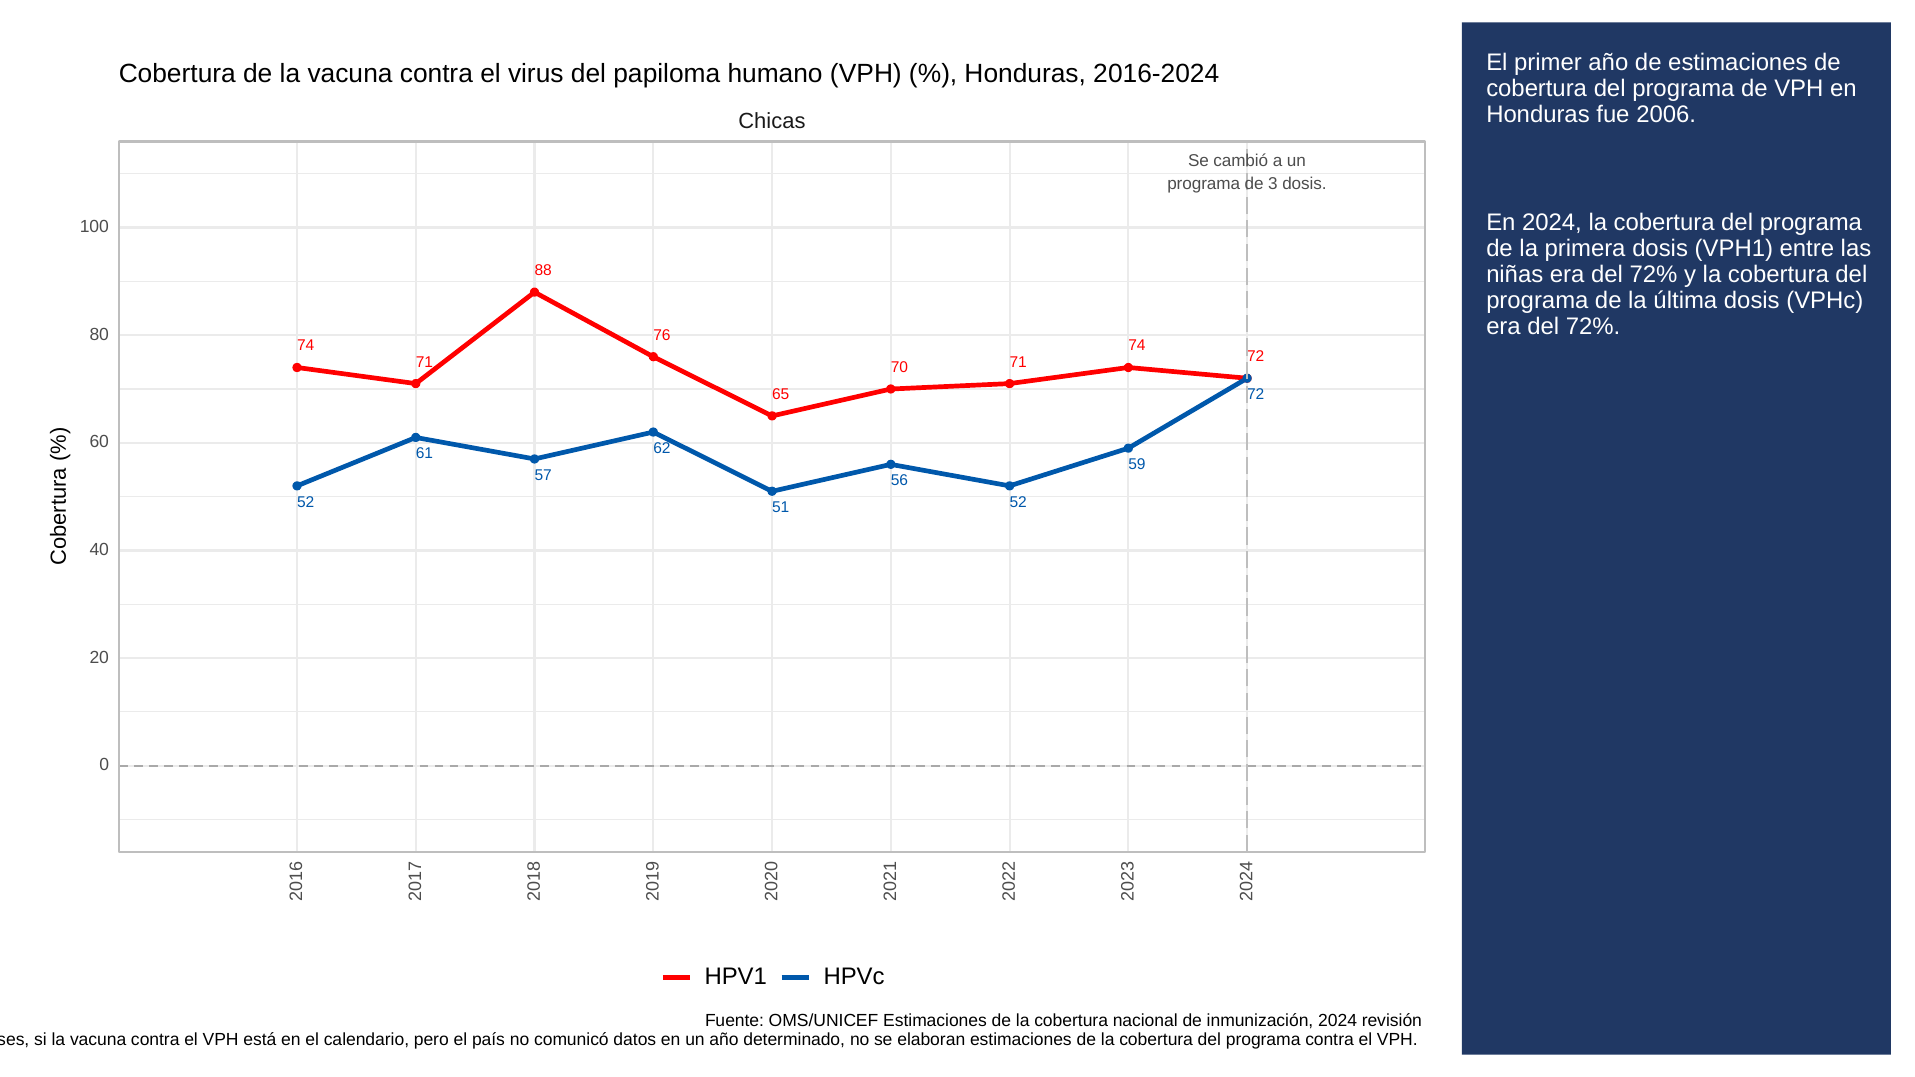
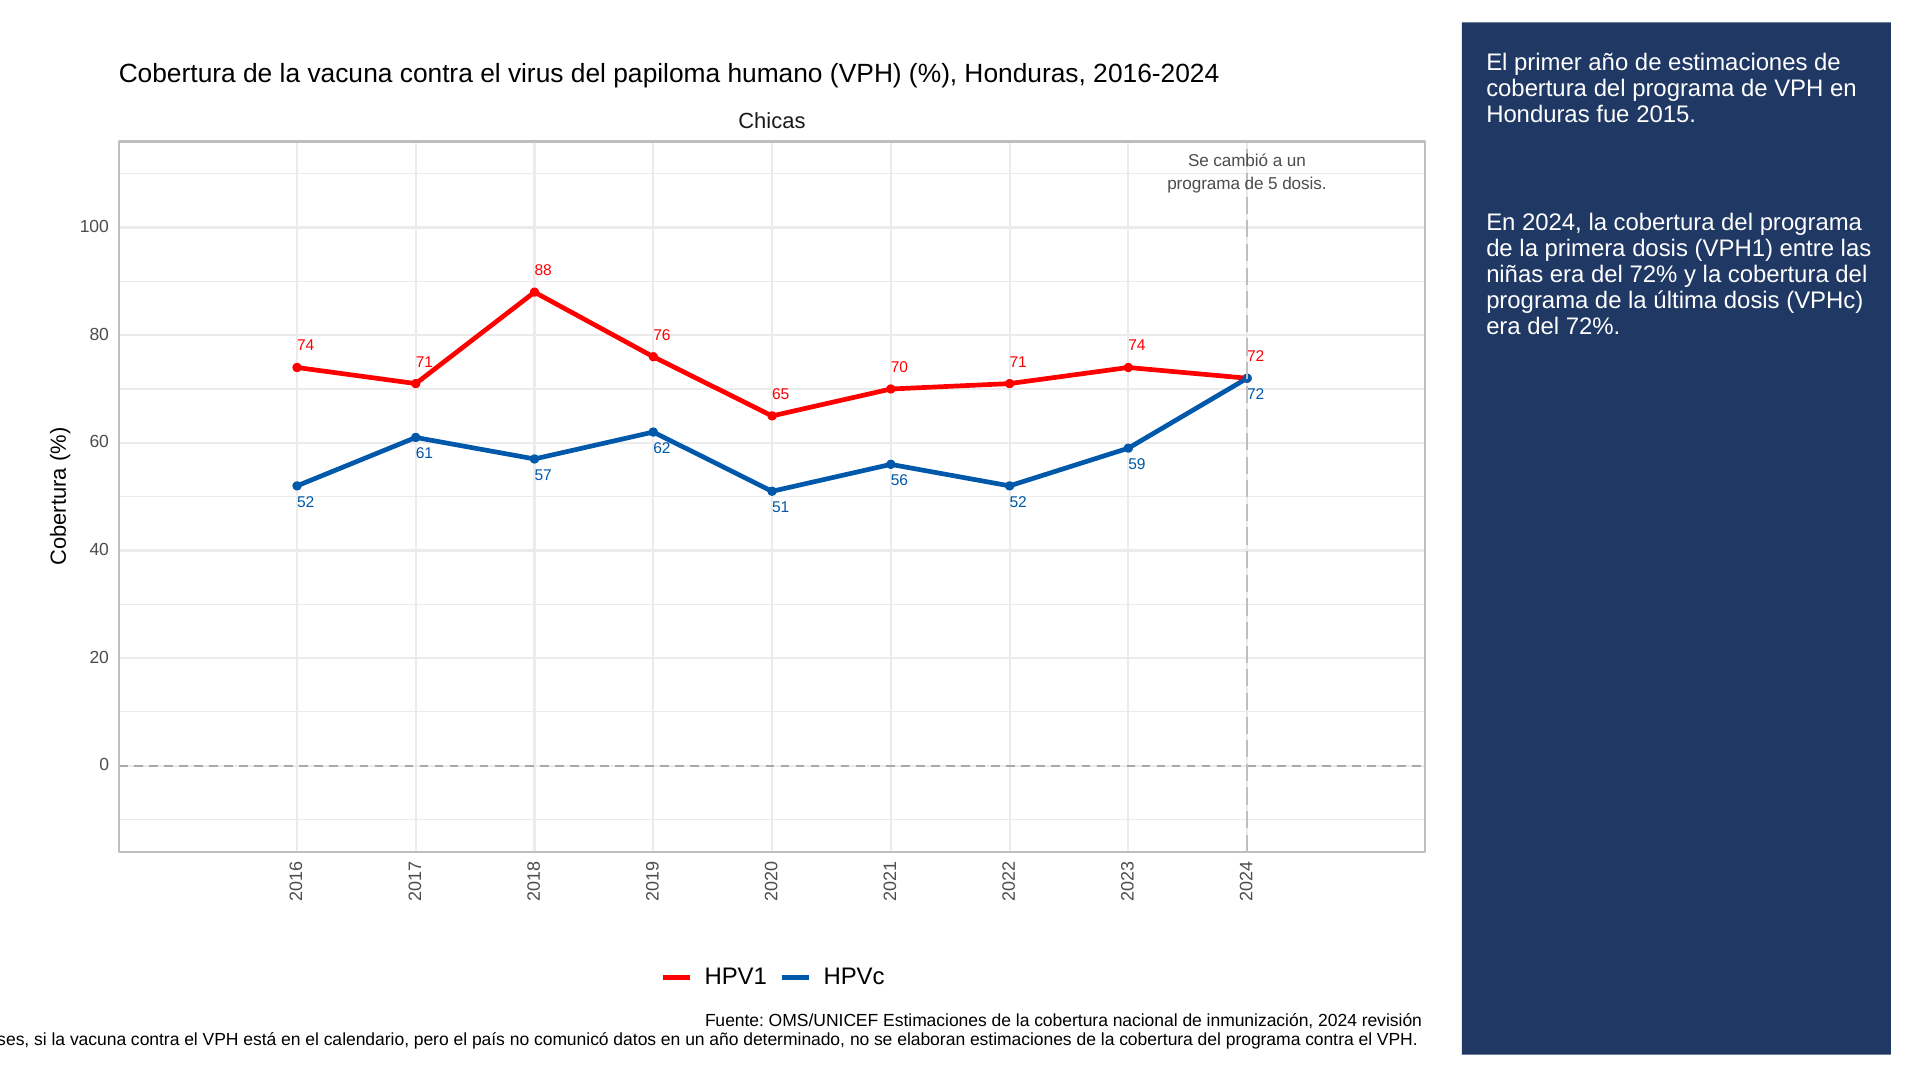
2006: 2006 -> 2015 (1666, 115)
de 3: 3 -> 5 (1273, 184)
